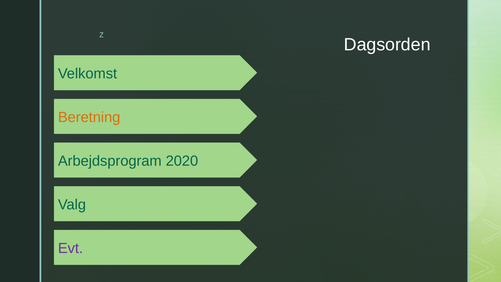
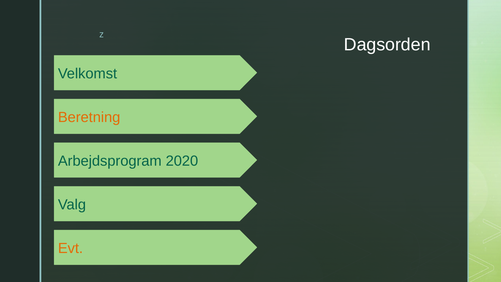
Evt colour: purple -> orange (70, 248)
